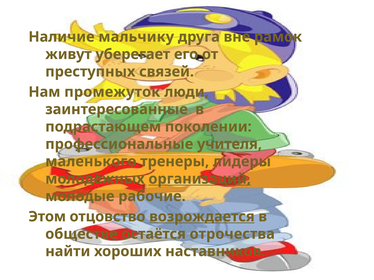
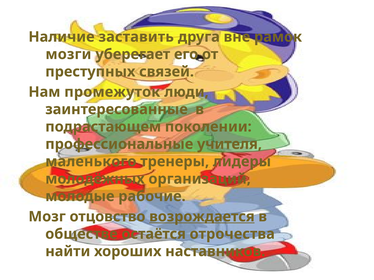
мальчику: мальчику -> заставить (136, 37)
живут: живут -> мозги (68, 54)
организаций underline: present -> none (200, 179)
Этом: Этом -> Мозг (47, 217)
